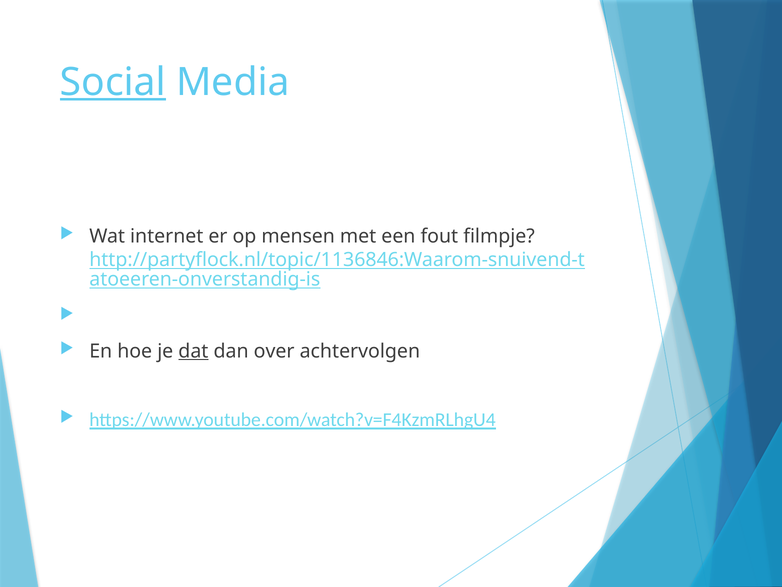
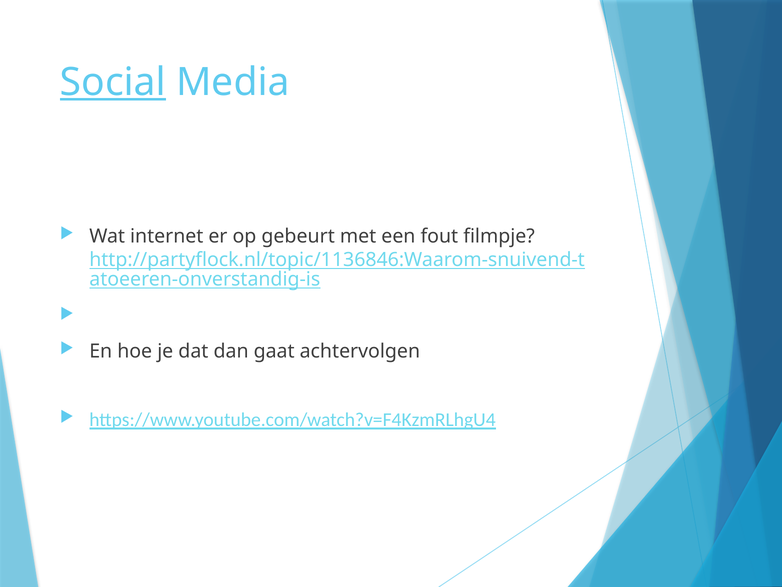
mensen: mensen -> gebeurt (298, 236)
dat underline: present -> none (193, 351)
over: over -> gaat (274, 351)
